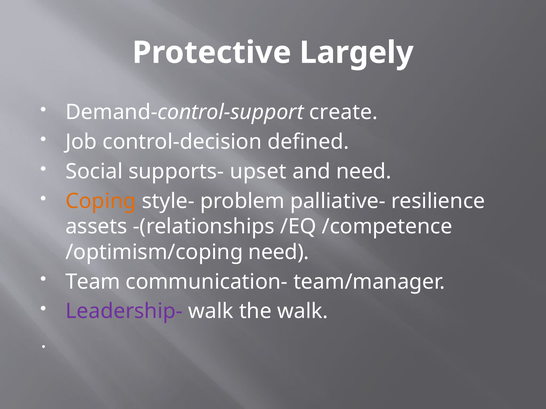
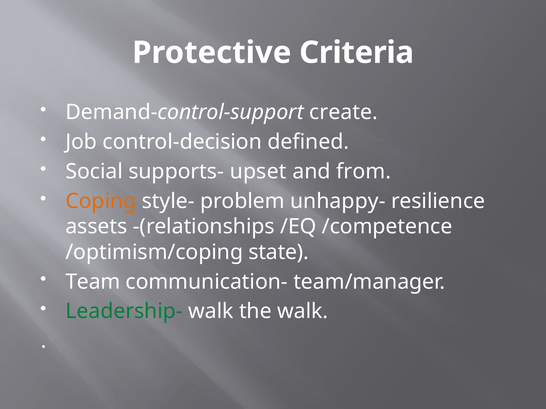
Largely: Largely -> Criteria (357, 53)
and need: need -> from (364, 172)
palliative-: palliative- -> unhappy- (338, 201)
/optimism/coping need: need -> state (279, 252)
Leadership- colour: purple -> green (124, 312)
